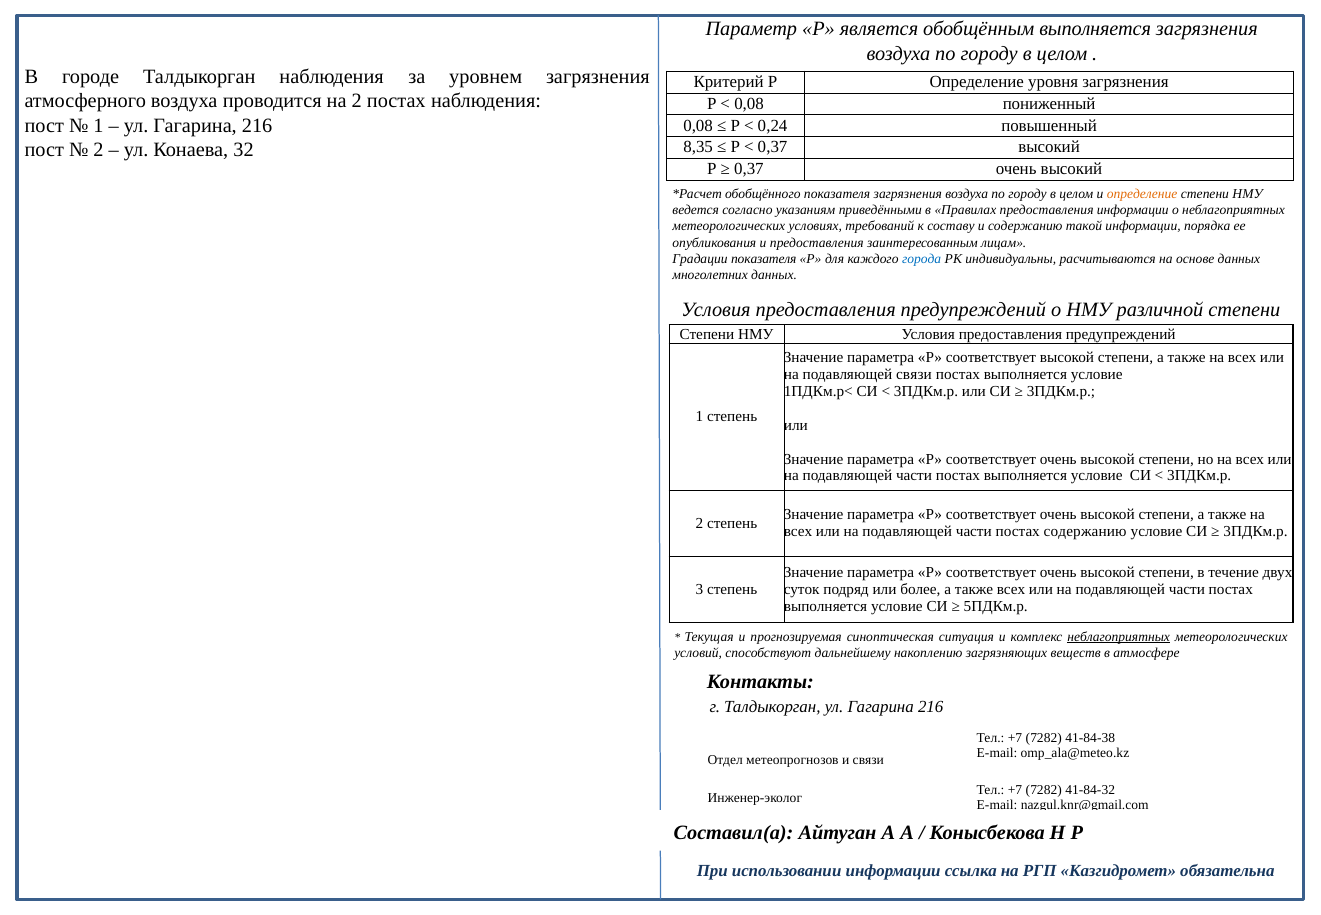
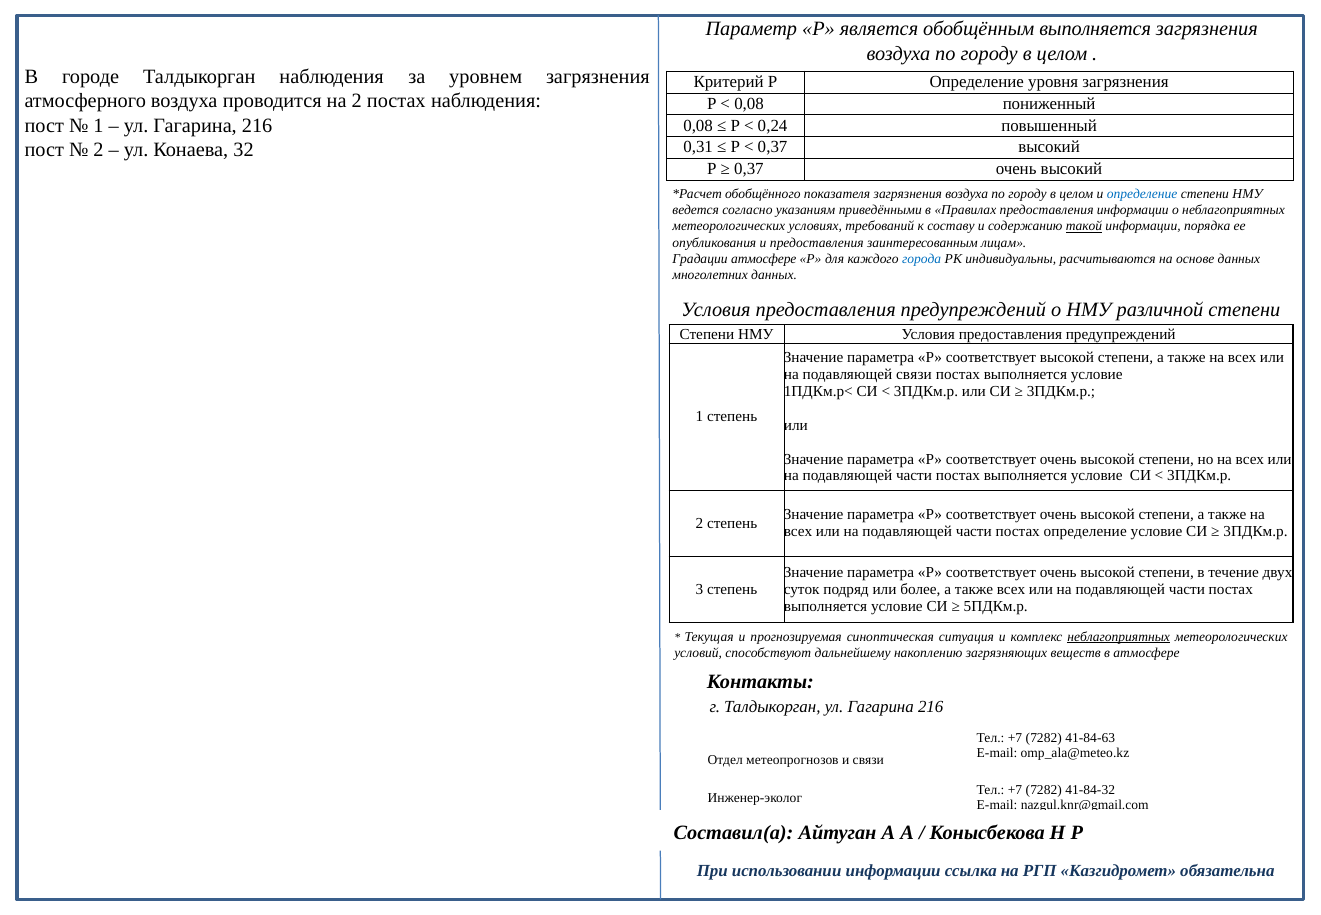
8,35: 8,35 -> 0,31 (698, 147)
определение colour: orange -> blue (1142, 194)
такой underline: none -> present (1084, 226)
Градации показателя: показателя -> атмосфере (764, 259)
постах содержанию: содержанию -> определение (1085, 531)
41-84-38: 41-84-38 -> 41-84-63 (1090, 737)
